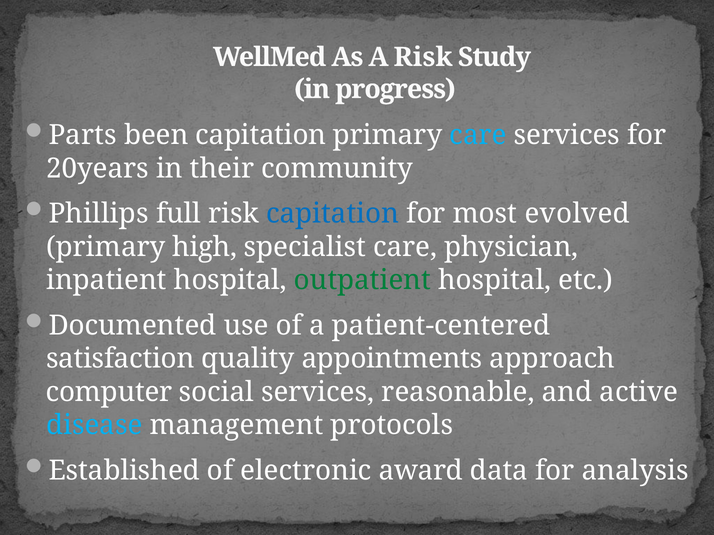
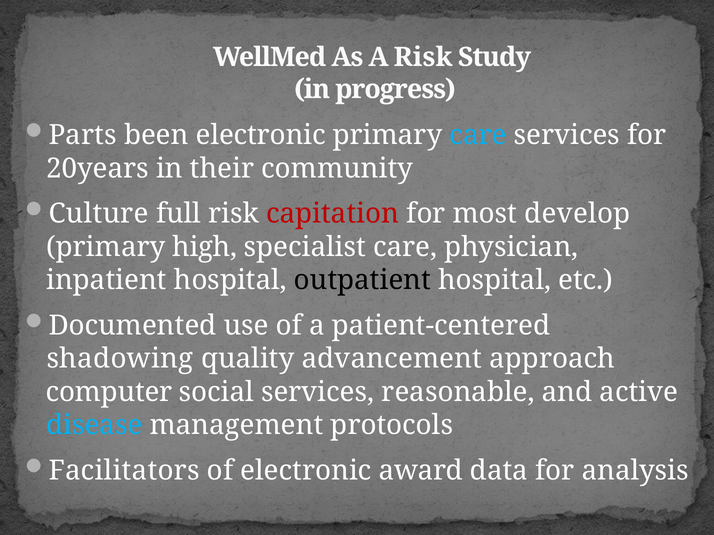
been capitation: capitation -> electronic (261, 135)
Phillips: Phillips -> Culture (99, 214)
capitation colour: blue -> red (333, 214)
evolved: evolved -> develop (577, 214)
outpatient colour: green -> black (363, 280)
satisfaction: satisfaction -> shadowing (120, 359)
appointments: appointments -> advancement (392, 359)
Established: Established -> Facilitators (124, 471)
